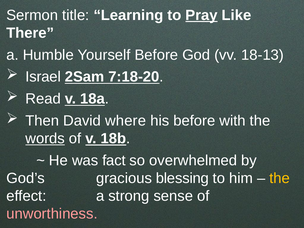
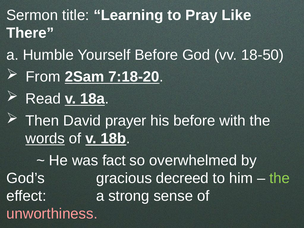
Pray underline: present -> none (201, 15)
18-13: 18-13 -> 18-50 (263, 55)
Israel: Israel -> From (43, 77)
where: where -> prayer (126, 121)
blessing: blessing -> decreed (182, 178)
the colour: yellow -> light green (280, 178)
